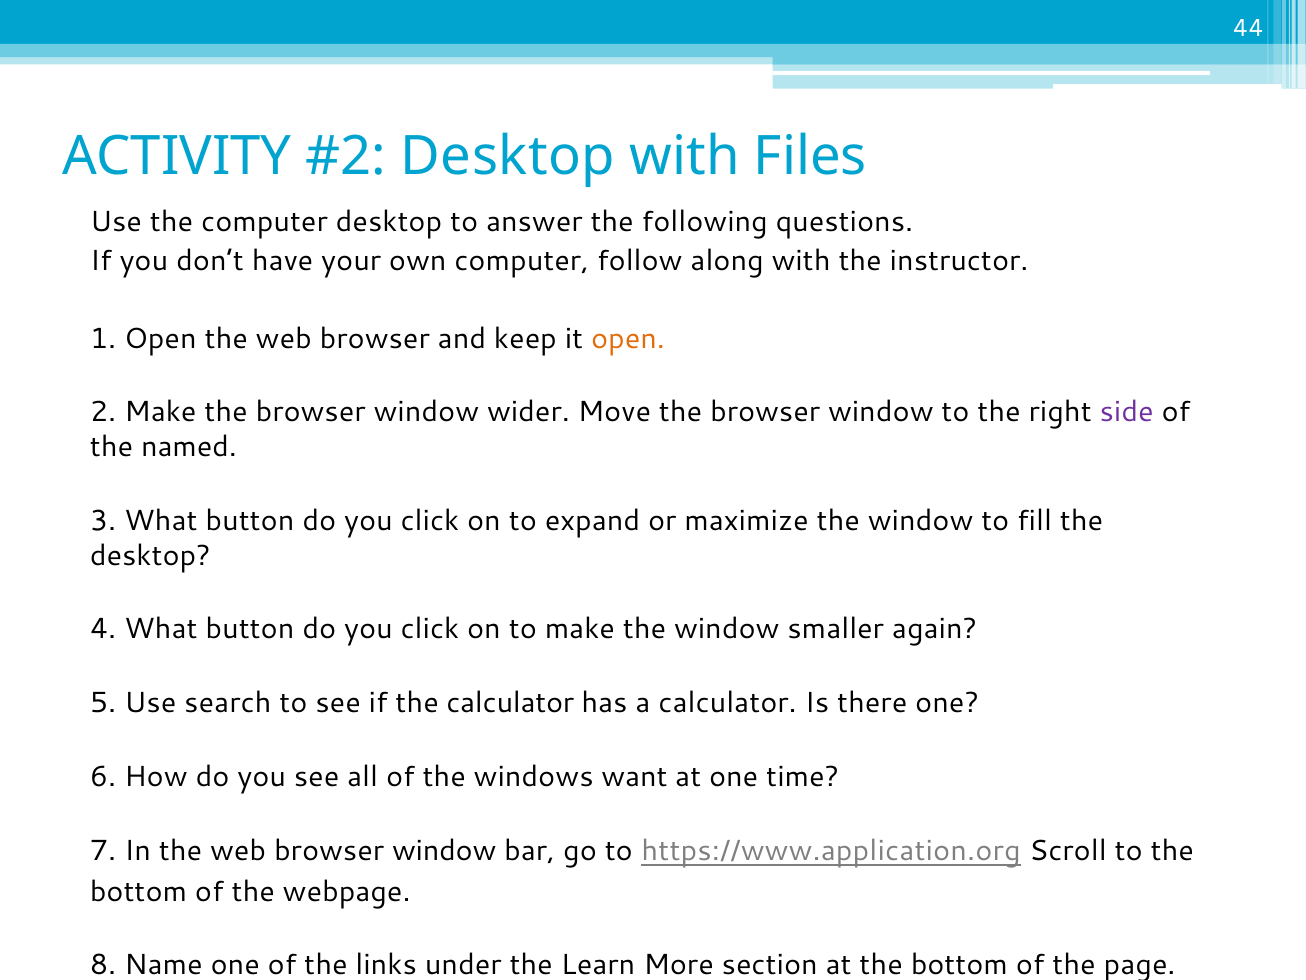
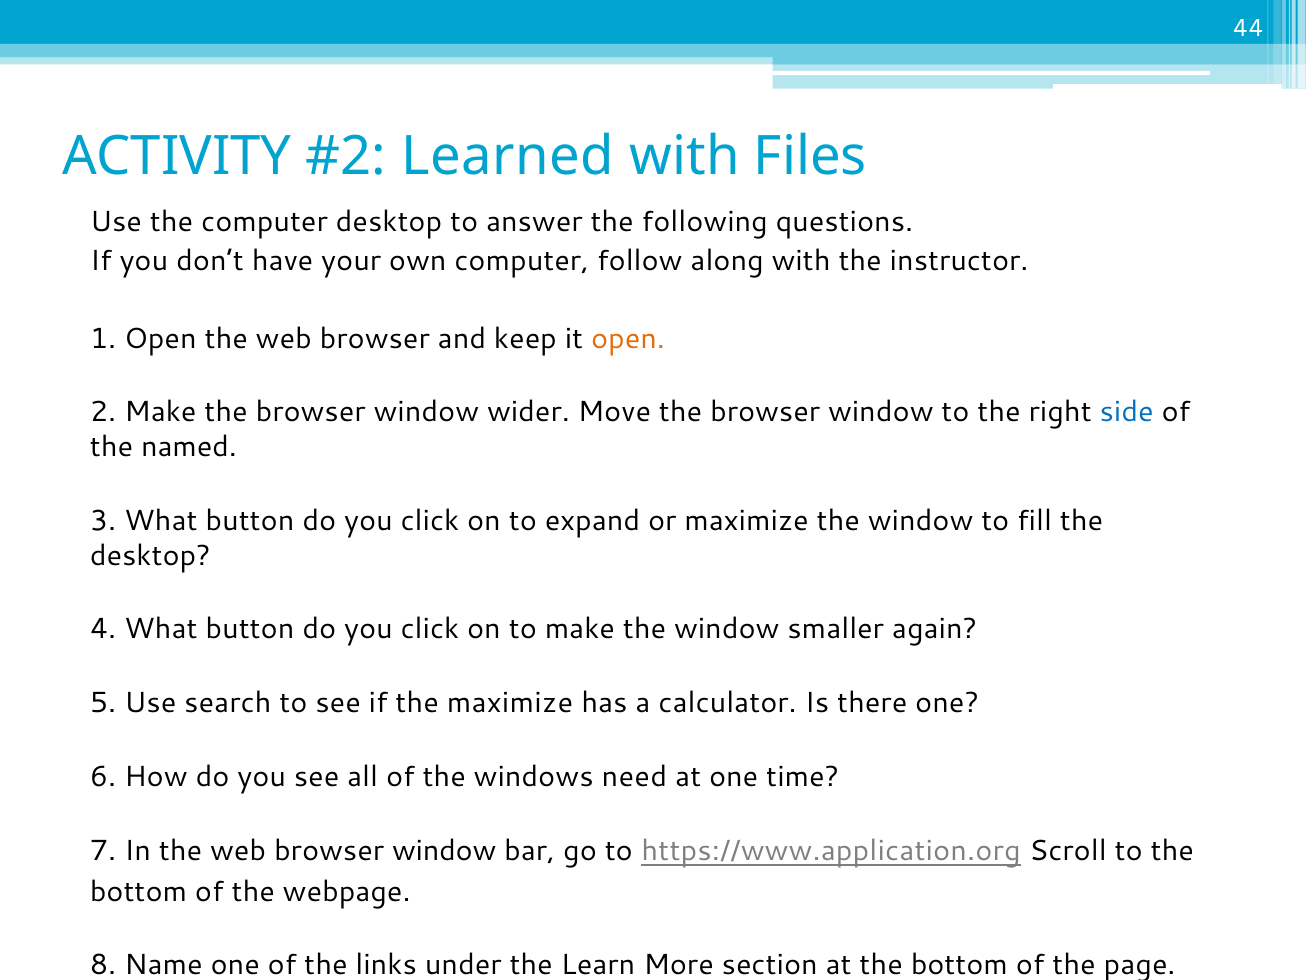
Desktop: Desktop -> Learned (508, 156)
side colour: purple -> blue (1127, 412)
the calculator: calculator -> maximize (510, 703)
want: want -> need (634, 776)
